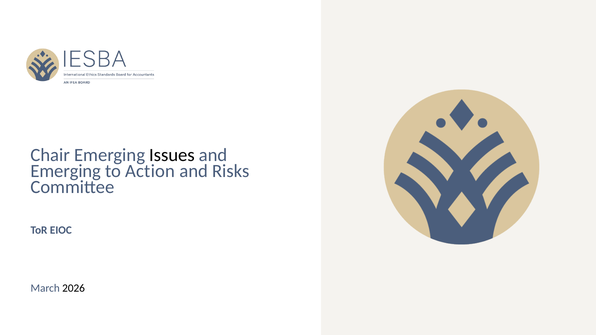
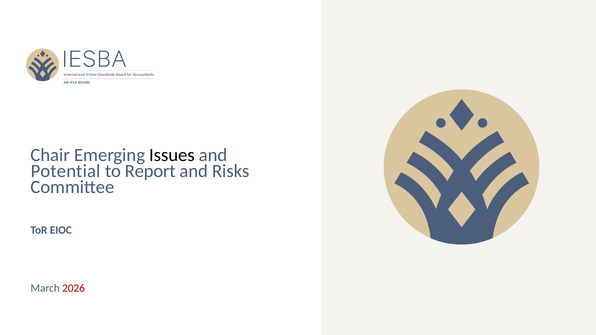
Emerging: Emerging -> Potential (66, 171)
Action: Action -> Report (150, 171)
2026 colour: black -> red (74, 288)
